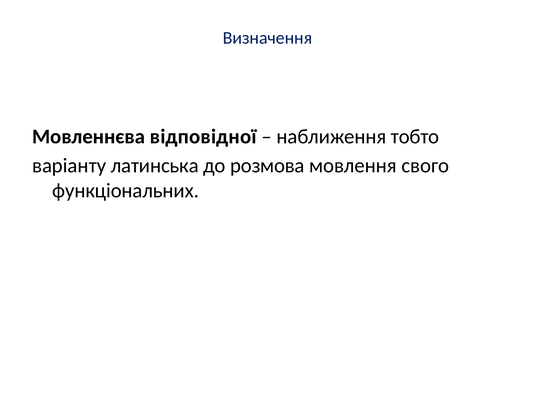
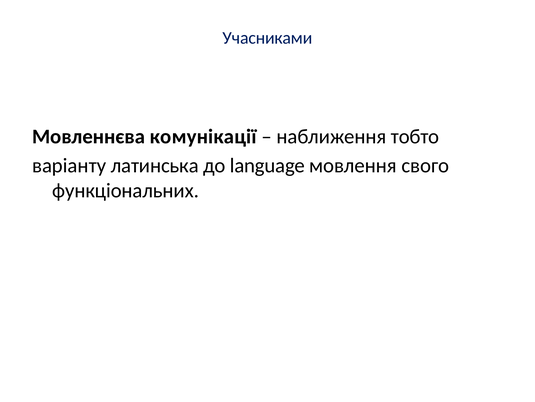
Визначення: Визначення -> Учасниками (268, 38)
відповідної: відповідної -> комунікації (203, 136)
розмова: розмова -> language (267, 165)
